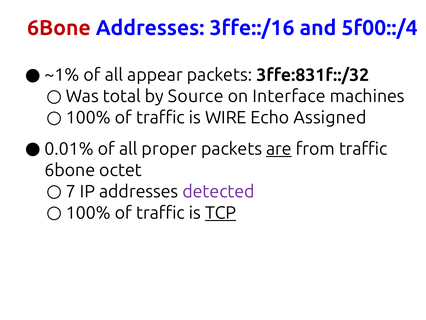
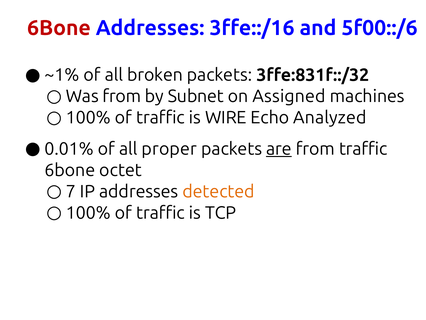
5f00::/4: 5f00::/4 -> 5f00::/6 (379, 28)
appear: appear -> broken (155, 75)
total: total -> from (122, 96)
Source: Source -> Subnet (196, 96)
Interface: Interface -> Assigned (289, 96)
Assigned: Assigned -> Analyzed (330, 117)
detected colour: purple -> orange (219, 191)
TCP underline: present -> none (221, 213)
